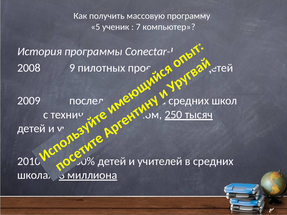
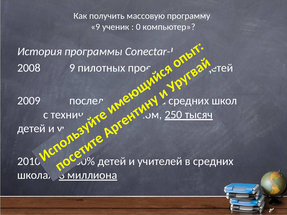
5: 5 -> 9 (95, 27)
7: 7 -> 0 (138, 27)
